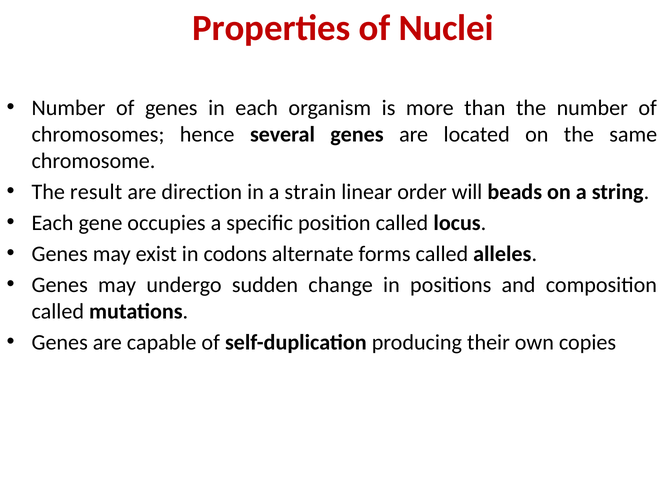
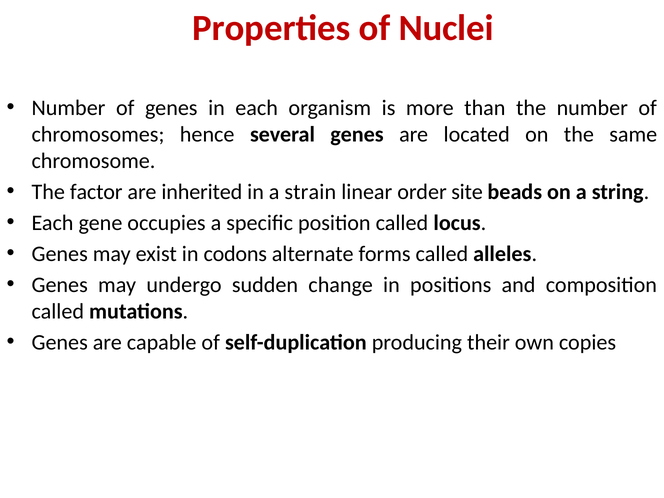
result: result -> factor (96, 192)
direction: direction -> inherited (202, 192)
will: will -> site (467, 192)
